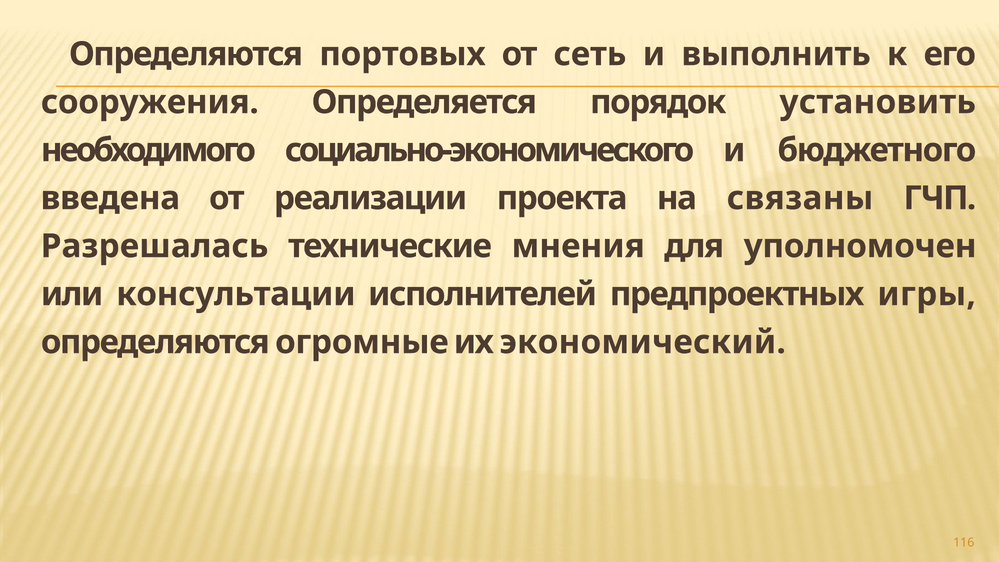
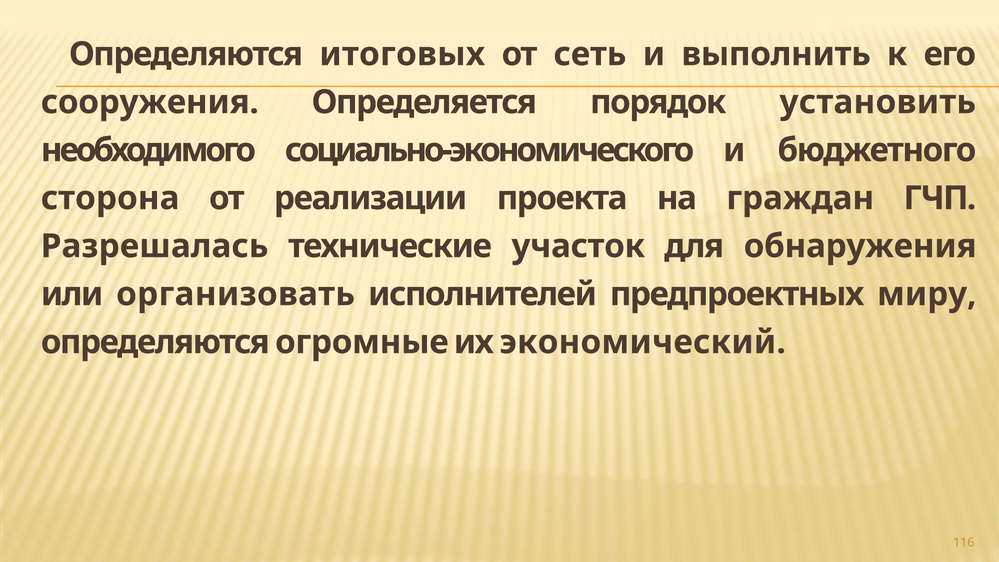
портовых: портовых -> итоговых (402, 54)
введена: введена -> сторона (110, 198)
связаны: связаны -> граждан (800, 198)
мнения: мнения -> участок (578, 246)
уполномочен: уполномочен -> обнаружения (860, 246)
консультации: консультации -> организовать (236, 294)
игры: игры -> миру (927, 294)
